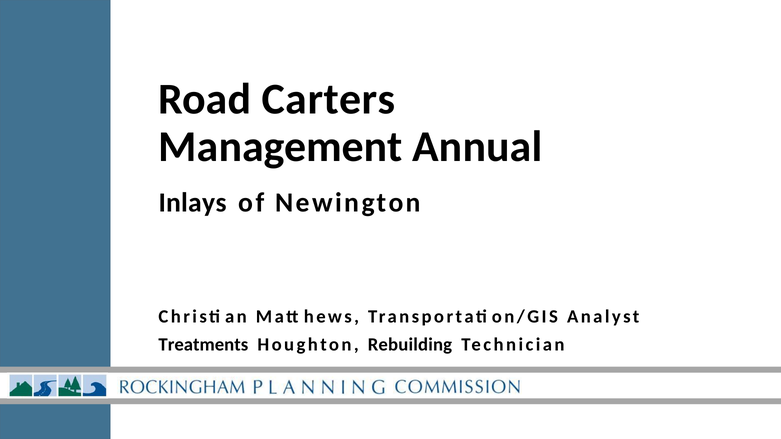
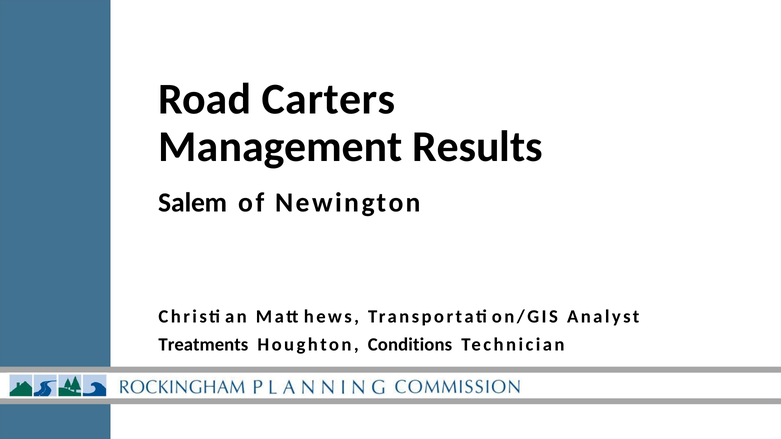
Annual: Annual -> Results (477, 147)
Inlays: Inlays -> Salem (193, 203)
Rebuilding: Rebuilding -> Conditions (410, 345)
